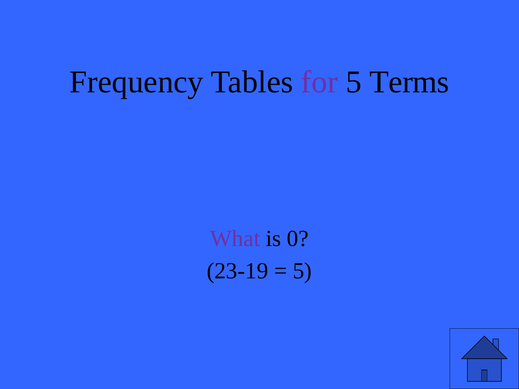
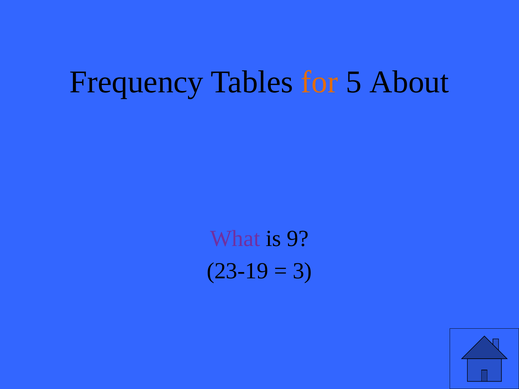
for colour: purple -> orange (319, 82)
Terms: Terms -> About (409, 82)
0: 0 -> 9 (298, 239)
5: 5 -> 3 (302, 271)
